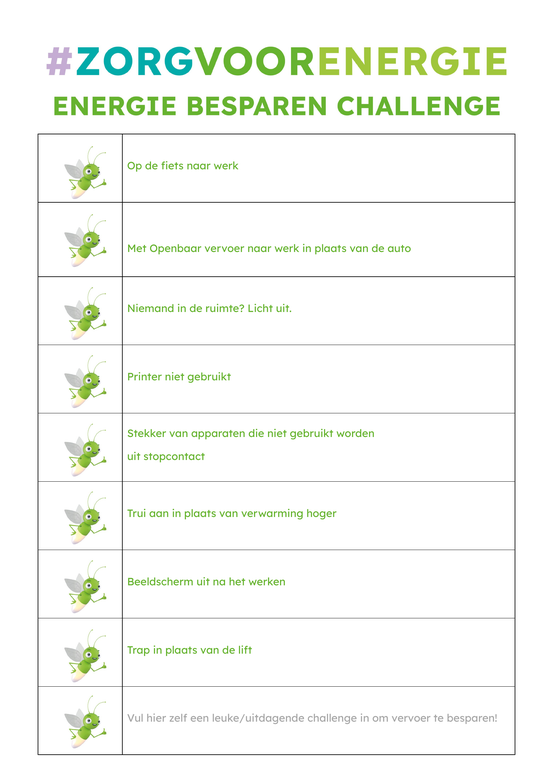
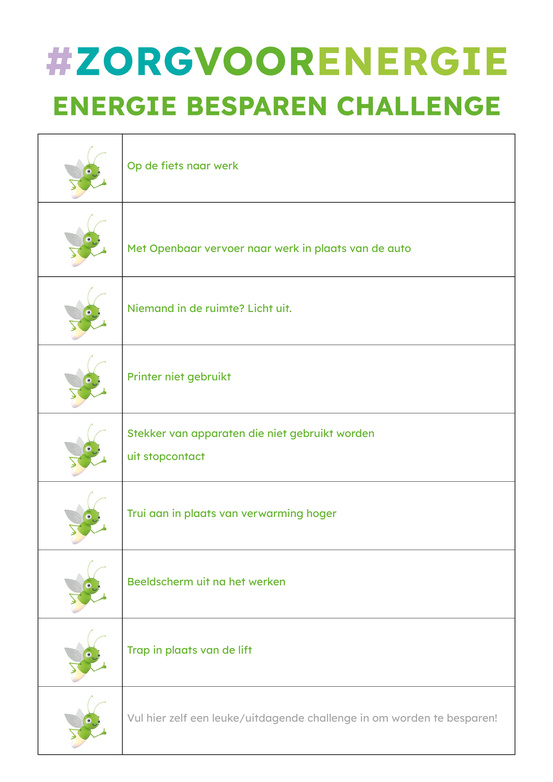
om vervoer: vervoer -> worden (411, 718)
